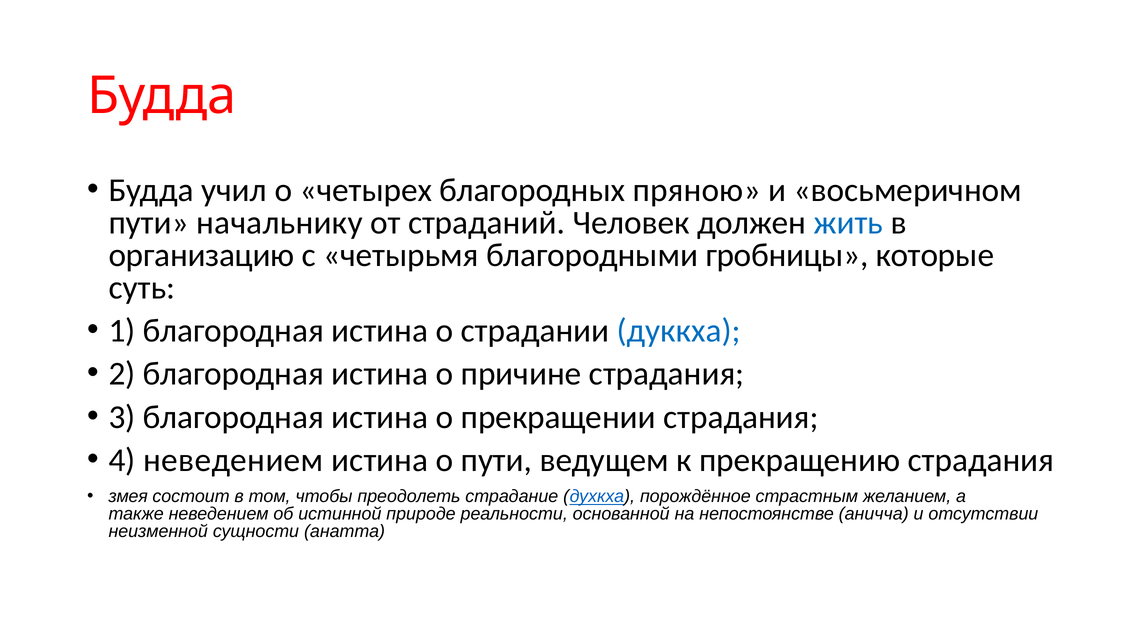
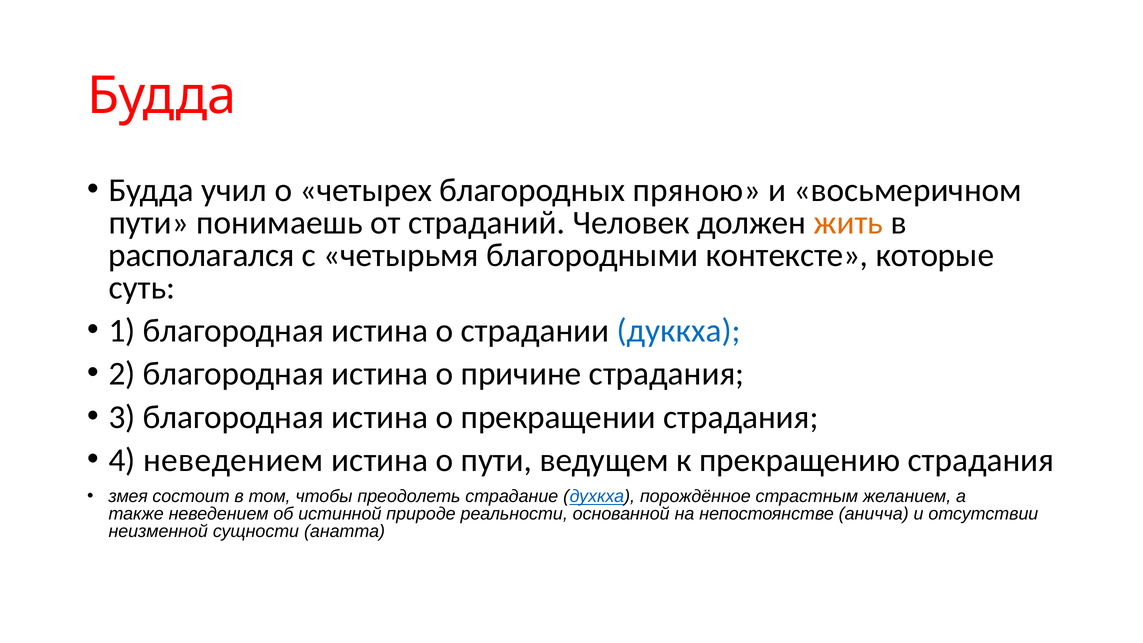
начальнику: начальнику -> понимаешь (280, 223)
жить colour: blue -> orange (848, 223)
организацию: организацию -> располагался (202, 255)
гробницы: гробницы -> контексте (787, 255)
